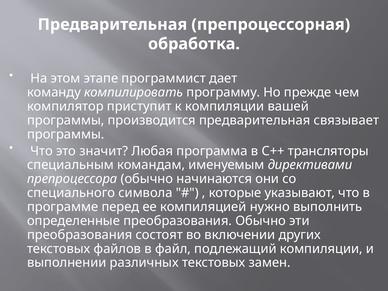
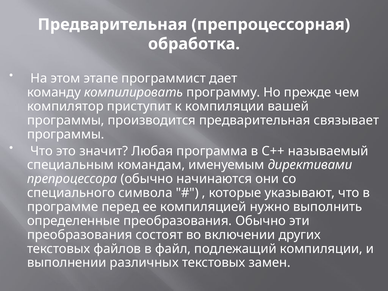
трансляторы: трансляторы -> называемый (328, 151)
